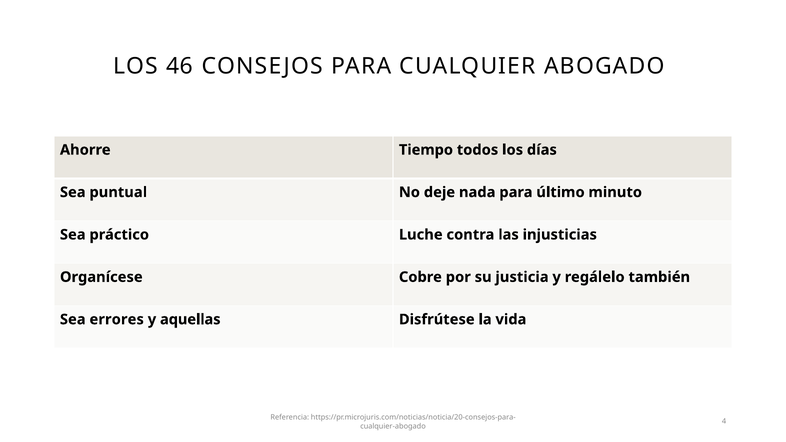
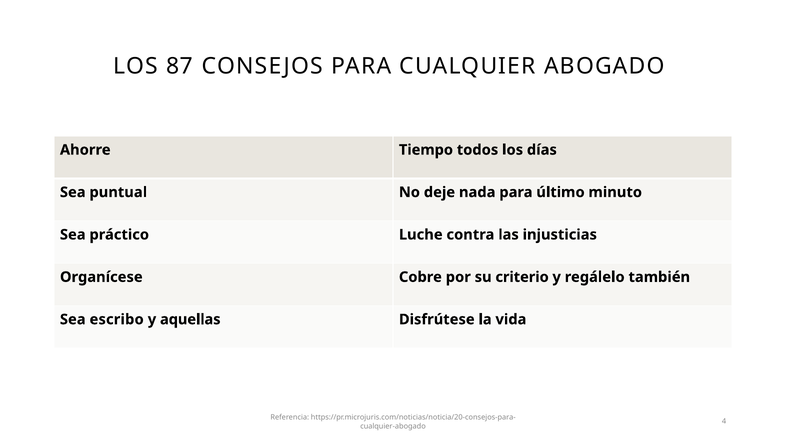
46: 46 -> 87 (180, 66)
justicia: justicia -> criterio (522, 277)
errores: errores -> escribo (117, 320)
